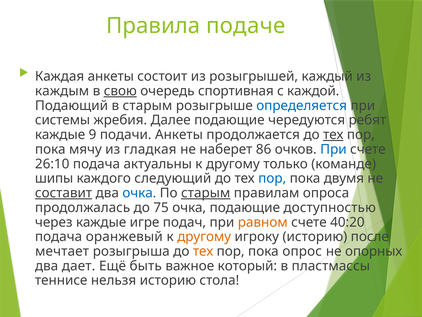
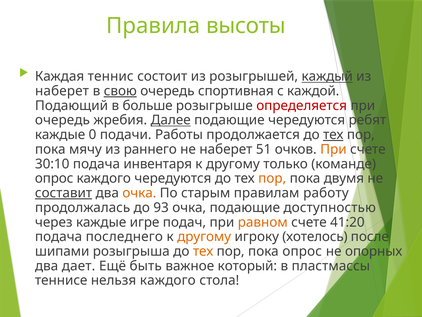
подаче: подаче -> высоты (246, 26)
Каждая анкеты: анкеты -> теннис (111, 76)
каждый underline: none -> present (327, 76)
каждым: каждым -> наберет (62, 91)
в старым: старым -> больше (148, 105)
определяется colour: blue -> red (302, 105)
системы: системы -> очередь (62, 120)
Далее underline: none -> present (171, 120)
9: 9 -> 0 (93, 135)
подачи Анкеты: Анкеты -> Работы (179, 135)
гладкая: гладкая -> раннего (150, 149)
86: 86 -> 51 (264, 149)
При colour: blue -> orange (333, 149)
26:10: 26:10 -> 30:10 (52, 164)
актуальны: актуальны -> инвентаря (158, 164)
шипы: шипы -> опрос (54, 178)
каждого следующий: следующий -> чередуются (173, 178)
пор colour: blue -> orange (272, 178)
очка colour: blue -> orange (139, 193)
старым underline: present -> none (206, 193)
опроса: опроса -> работу (326, 193)
75: 75 -> 93 (161, 207)
40:20: 40:20 -> 41:20 (347, 222)
оранжевый: оранжевый -> последнего (124, 236)
игроку историю: историю -> хотелось (315, 236)
мечтает: мечтает -> шипами (62, 251)
нельзя историю: историю -> каждого (168, 280)
